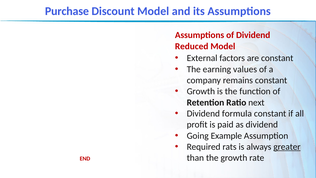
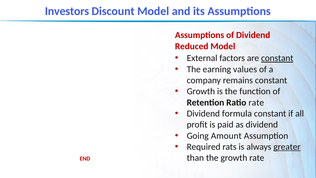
Purchase: Purchase -> Investors (67, 11)
constant underline: none -> present (277, 58)
Ratio next: next -> rate (256, 102)
Example: Example -> Amount (226, 136)
